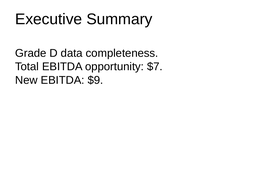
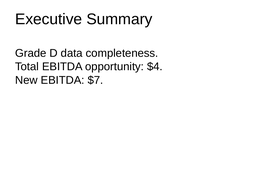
$7: $7 -> $4 (155, 67)
$9: $9 -> $7 (95, 80)
